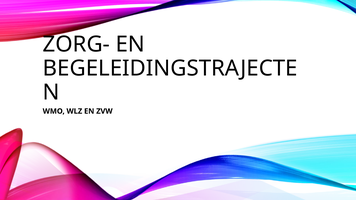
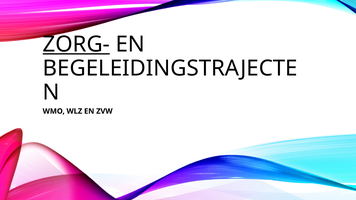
ZORG- underline: none -> present (76, 44)
